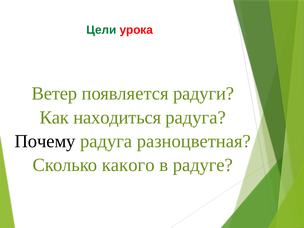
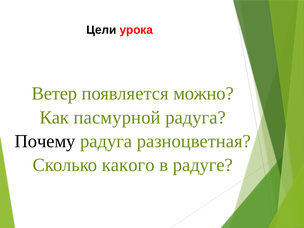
Цели colour: green -> black (101, 30)
радуги: радуги -> можно (204, 94)
находиться: находиться -> пасмурной (117, 117)
